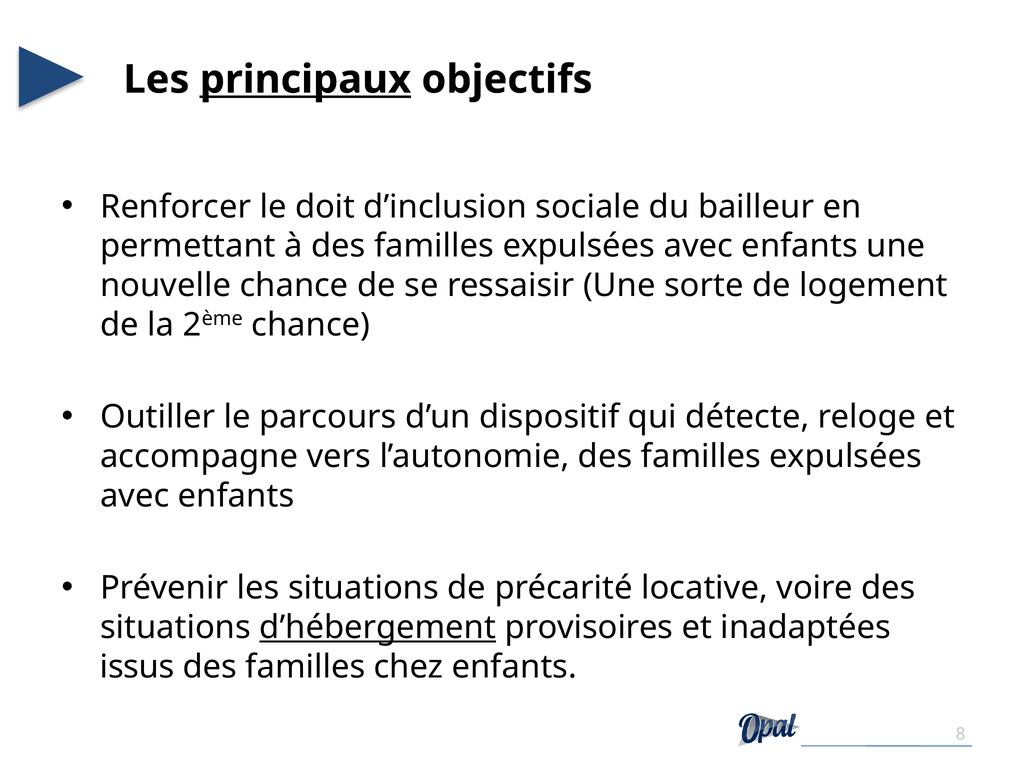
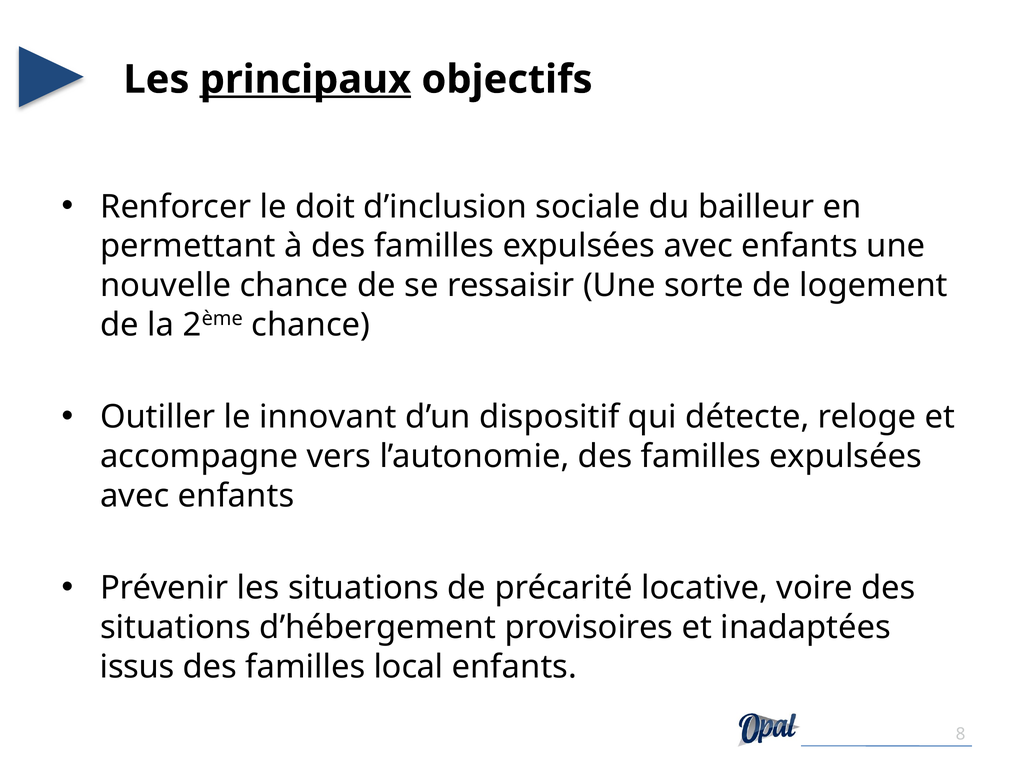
parcours: parcours -> innovant (328, 417)
d’hébergement underline: present -> none (378, 628)
chez: chez -> local (409, 667)
